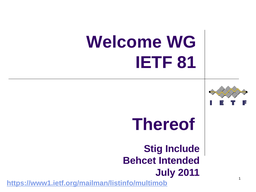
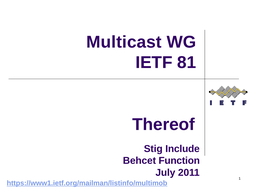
Welcome: Welcome -> Multicast (124, 42)
Intended: Intended -> Function (179, 161)
